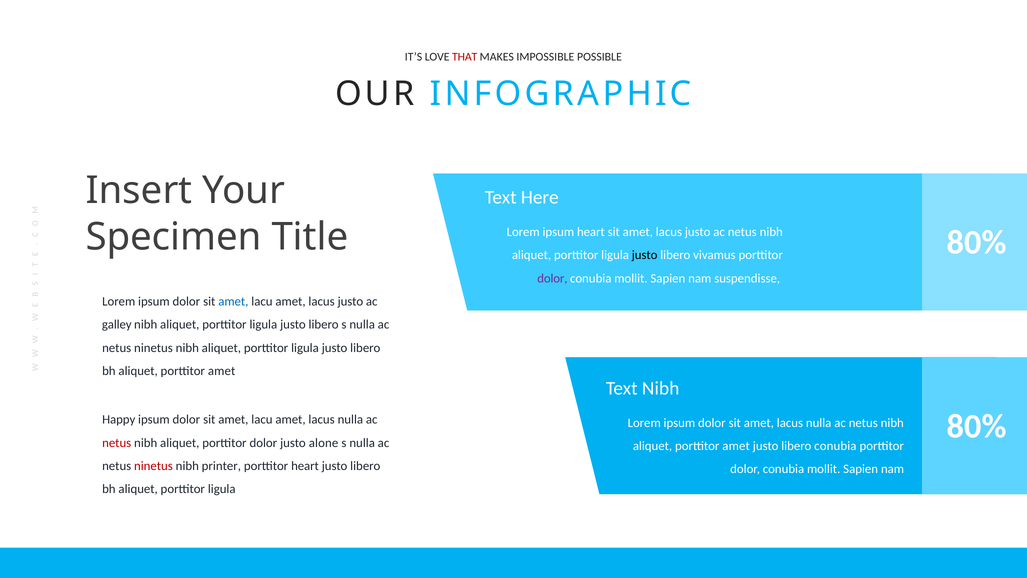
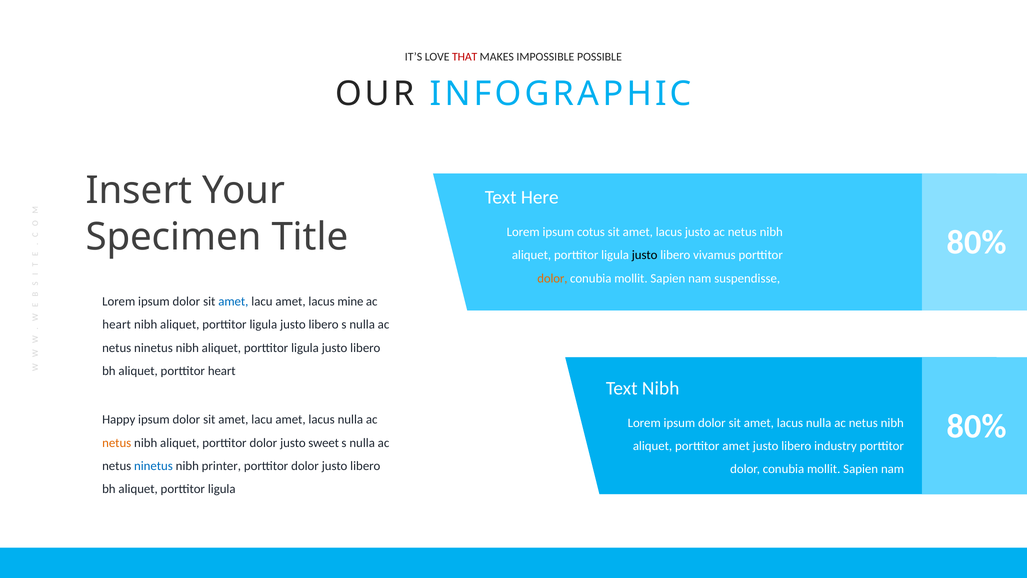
ipsum heart: heart -> cotus (591, 232)
dolor colour: purple -> orange (552, 278)
lacu amet lacus justo: justo -> mine (350, 301)
galley: galley -> heart (117, 325)
bh aliquet porttitor amet: amet -> heart (222, 371)
netus colour: red -> orange (117, 443)
alone: alone -> sweet (324, 443)
libero conubia: conubia -> industry (835, 446)
ninetus colour: red -> blue (153, 466)
heart: heart -> dolor (305, 466)
